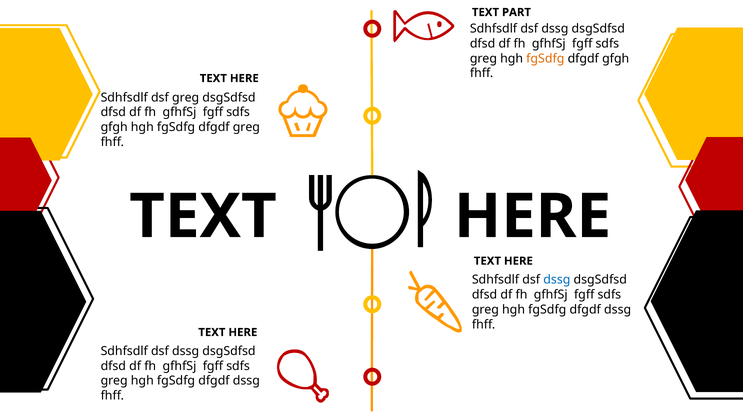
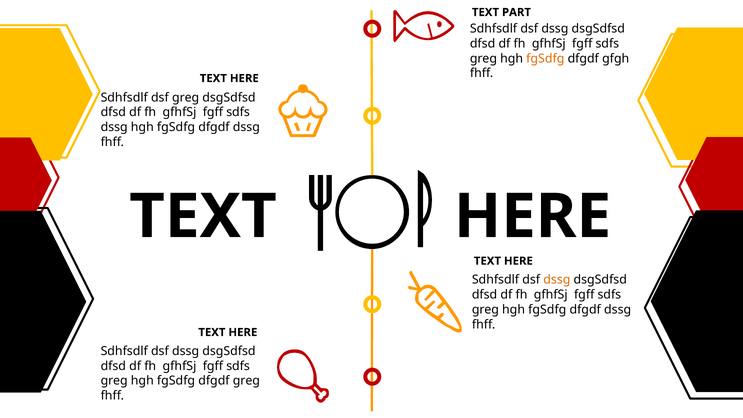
gfgh: gfgh -> dssg (114, 127)
greg: greg -> dssg (246, 127)
dssg colour: blue -> orange (557, 280)
dssg: dssg -> greg (246, 381)
